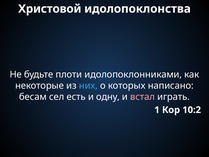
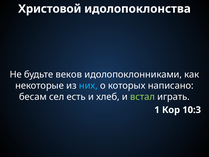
плоти: плоти -> веков (69, 74)
одну: одну -> хлеб (108, 97)
встал colour: pink -> light green (143, 97)
10:2: 10:2 -> 10:3 (192, 110)
